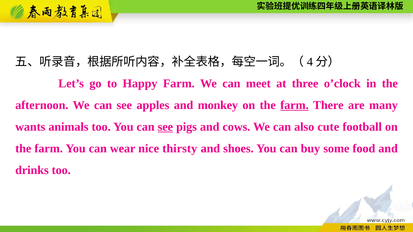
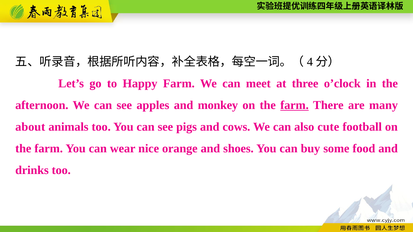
wants: wants -> about (30, 127)
see underline: present -> none (165, 127)
thirsty: thirsty -> orange (180, 149)
